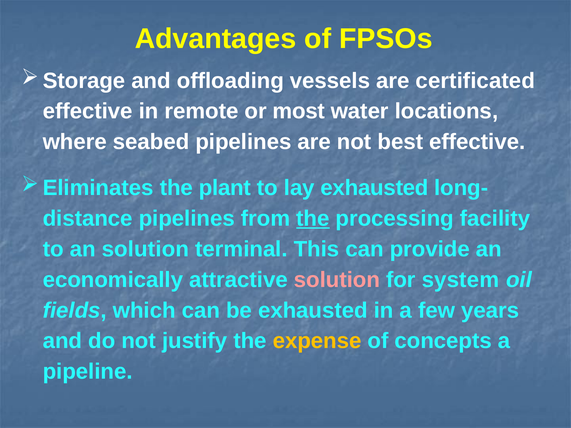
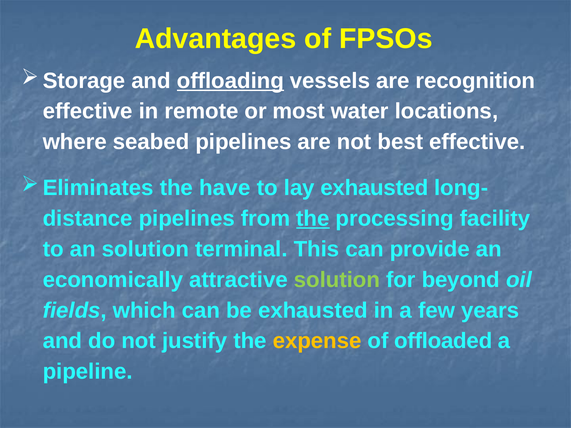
offloading underline: none -> present (230, 81)
certificated: certificated -> recognition (475, 81)
plant: plant -> have (225, 188)
solution colour: pink -> light green (337, 280)
system: system -> beyond (461, 280)
concepts: concepts -> offloaded (443, 341)
